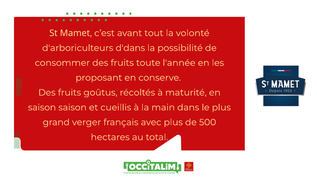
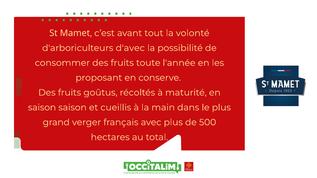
d'dans: d'dans -> d'avec (130, 48)
